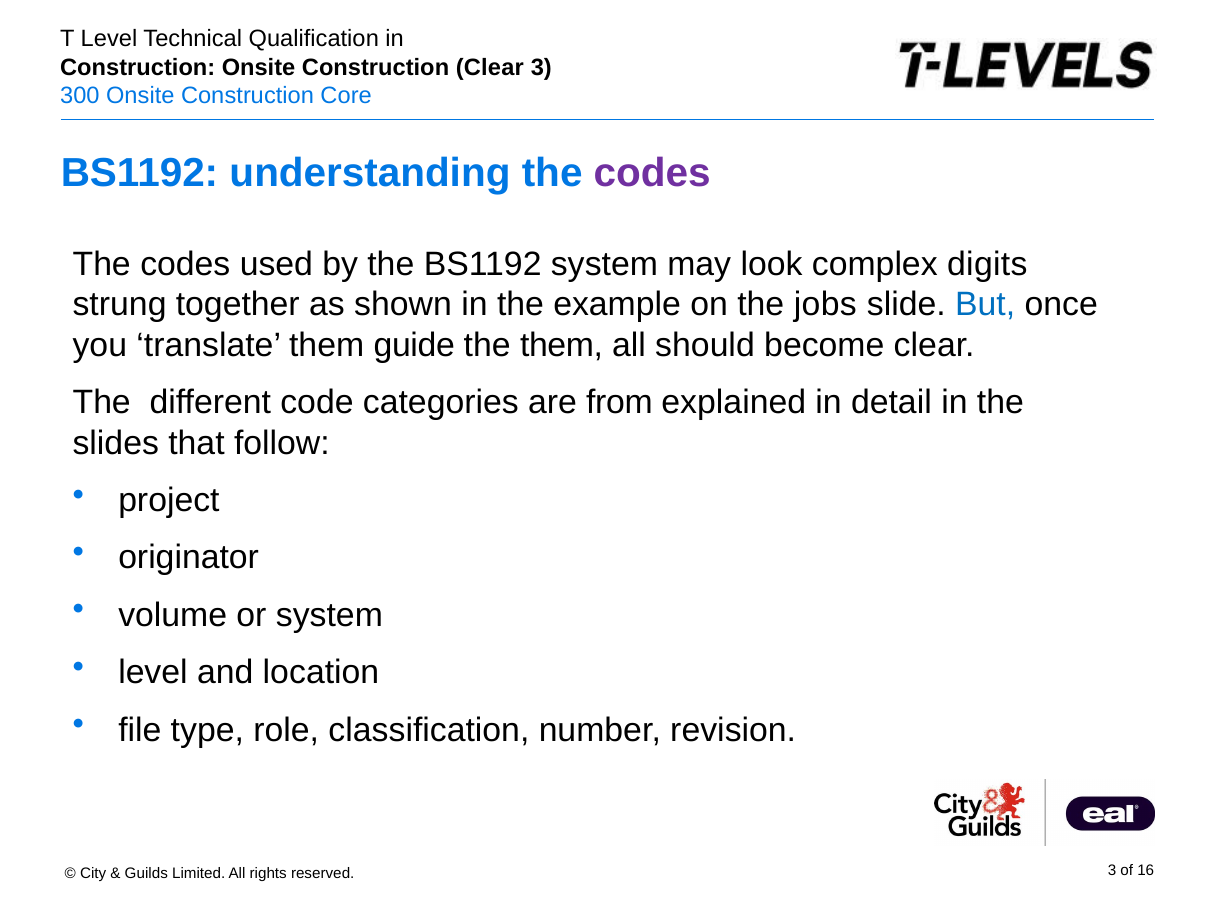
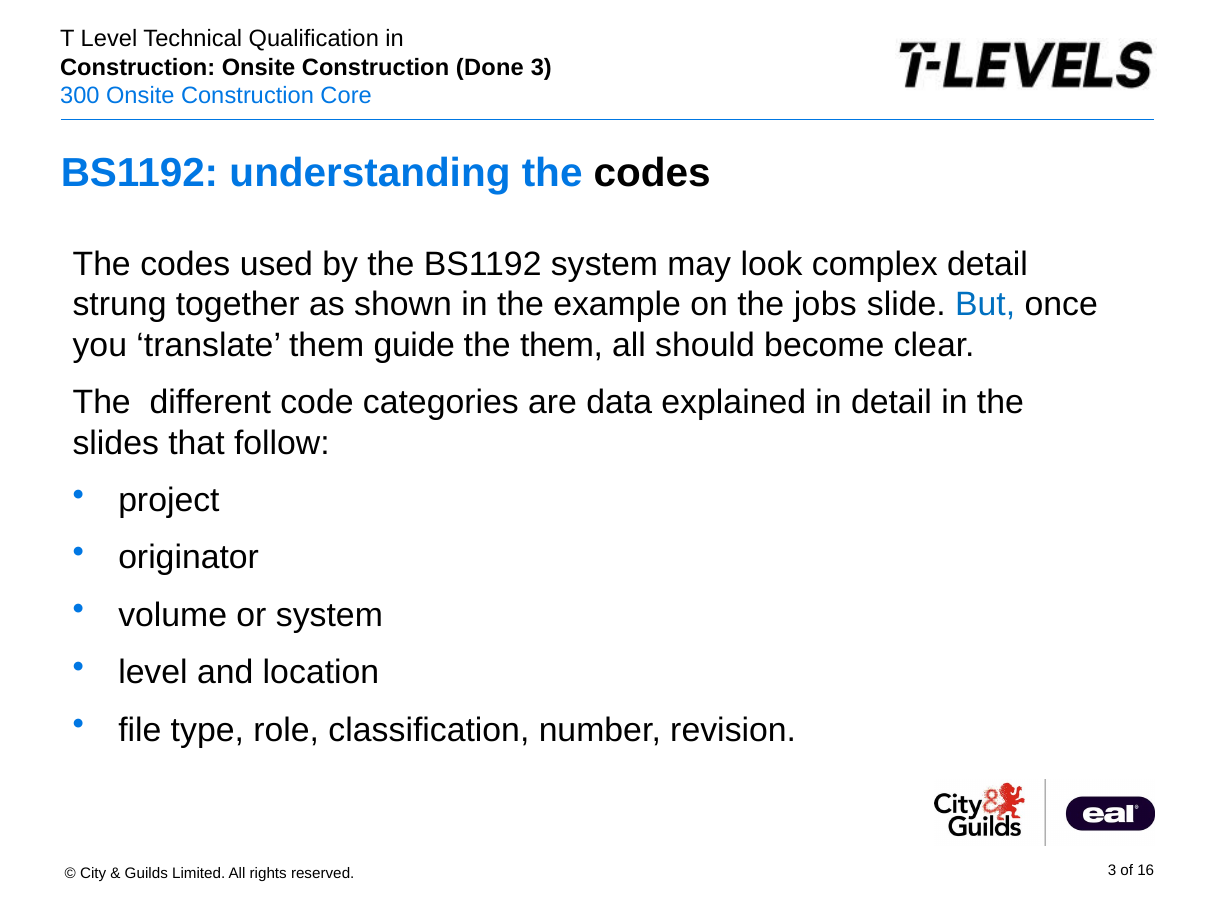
Clear: Clear -> Done (490, 67)
codes colour: purple -> black (652, 174)
complex digits: digits -> detail (987, 264)
from: from -> data (619, 403)
